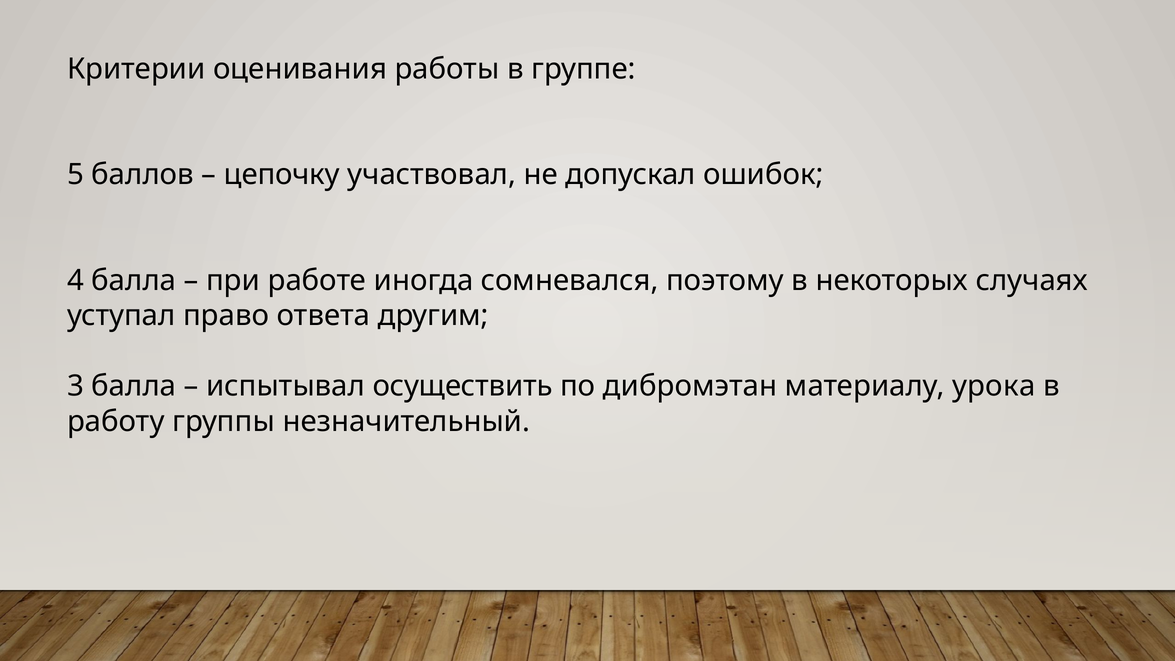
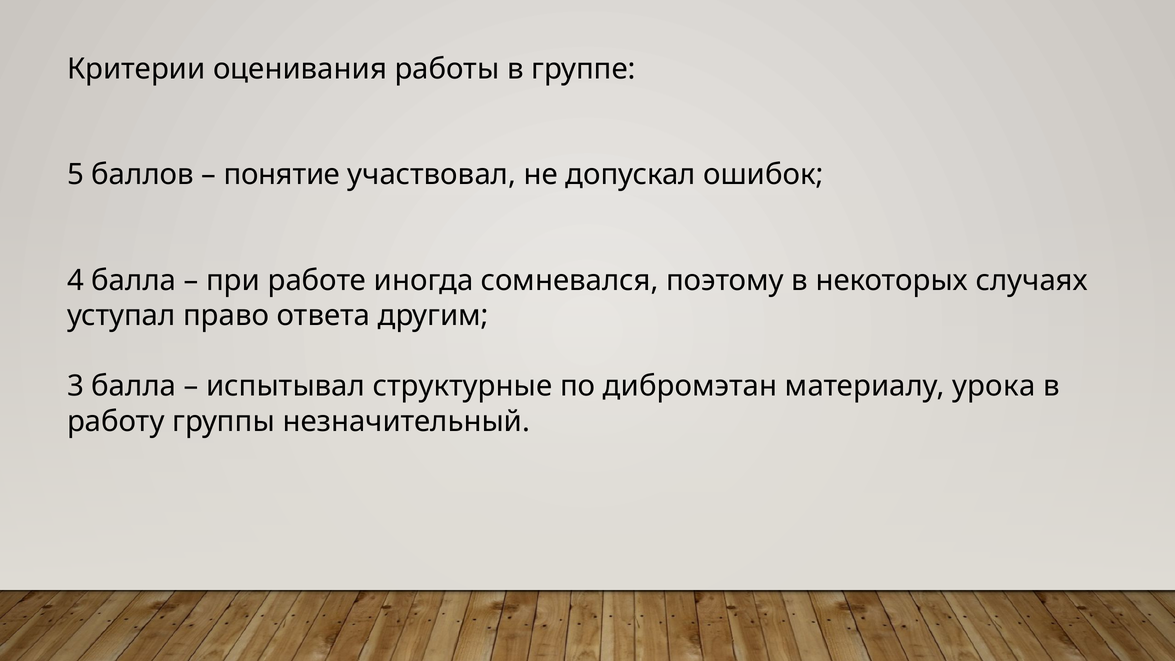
цепочку: цепочку -> понятие (282, 175)
осуществить: осуществить -> структурные (462, 386)
